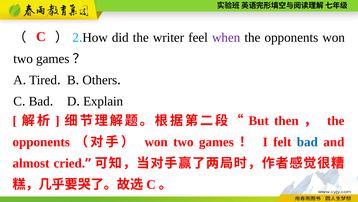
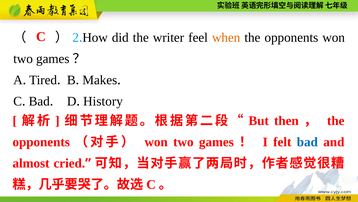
when colour: purple -> orange (226, 37)
Others: Others -> Makes (100, 80)
Explain: Explain -> History (103, 101)
